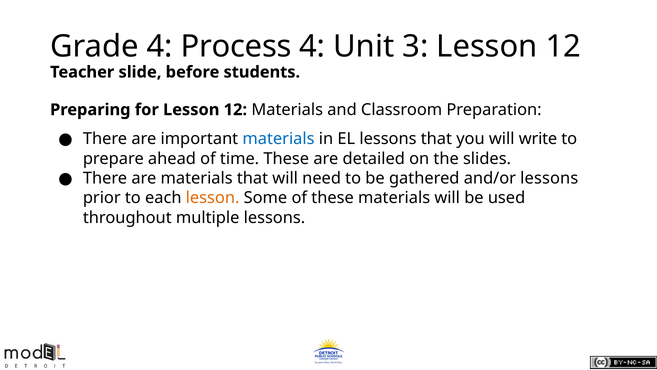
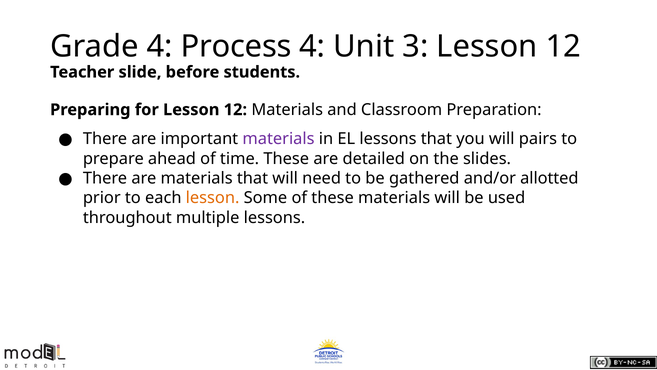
materials colour: blue -> purple (279, 139)
write: write -> pairs (538, 139)
and/or lessons: lessons -> allotted (549, 178)
